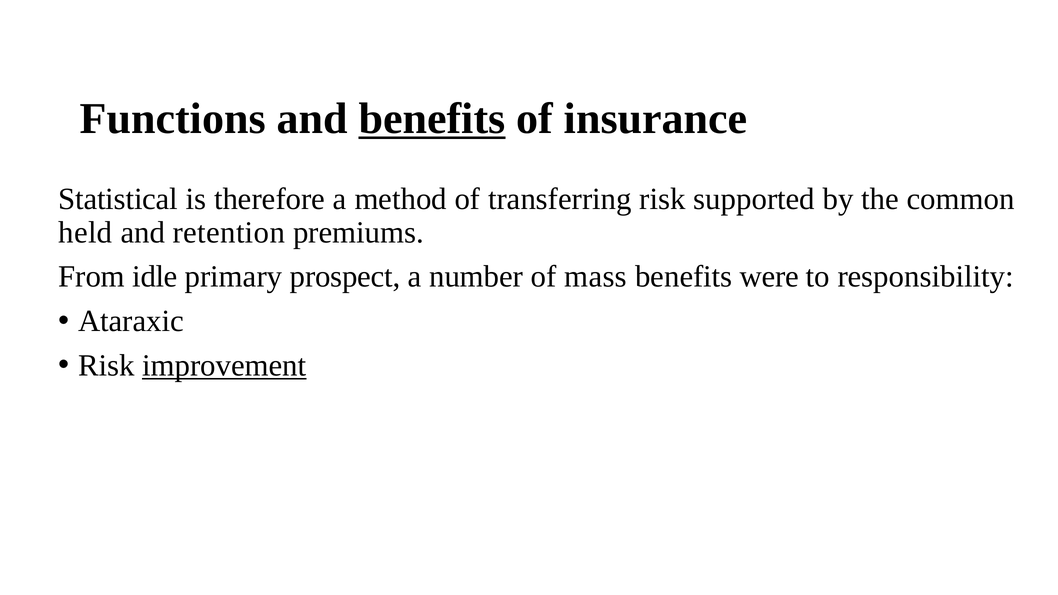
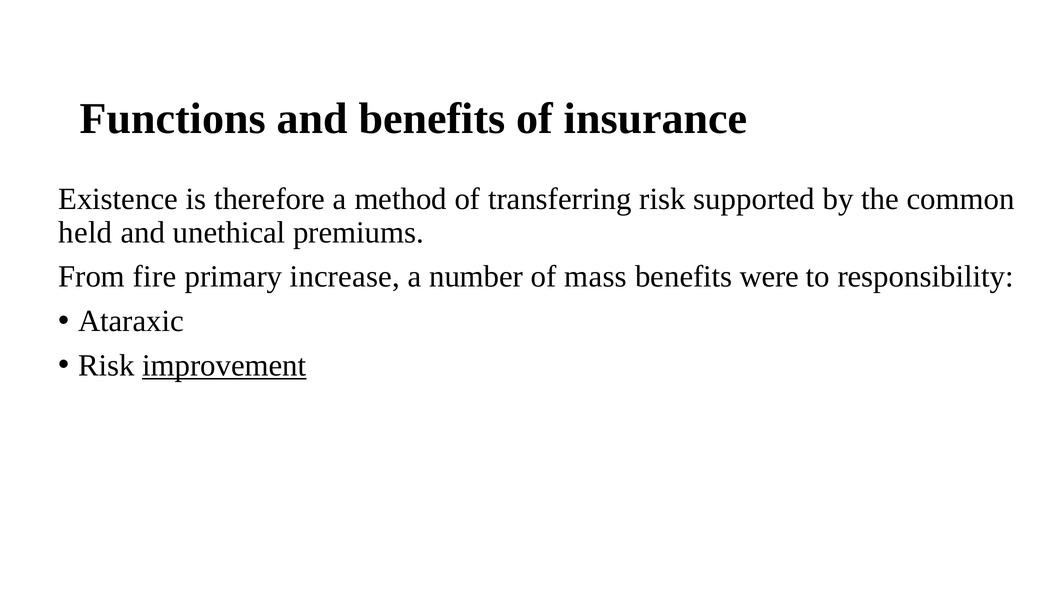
benefits underline: present -> none (432, 119)
Statistical: Statistical -> Existence (118, 199)
retention: retention -> unethical (229, 232)
idle: idle -> fire (155, 277)
prospect: prospect -> increase (345, 277)
